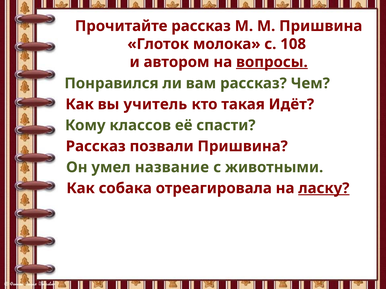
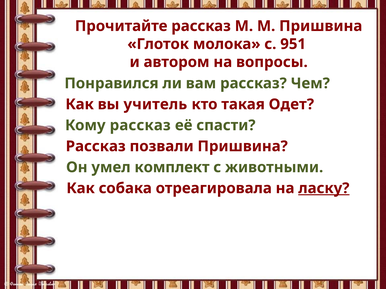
108: 108 -> 951 (293, 44)
вопросы underline: present -> none (272, 62)
Идёт: Идёт -> Одет (291, 104)
Кому классов: классов -> рассказ (140, 126)
название: название -> комплект (172, 168)
